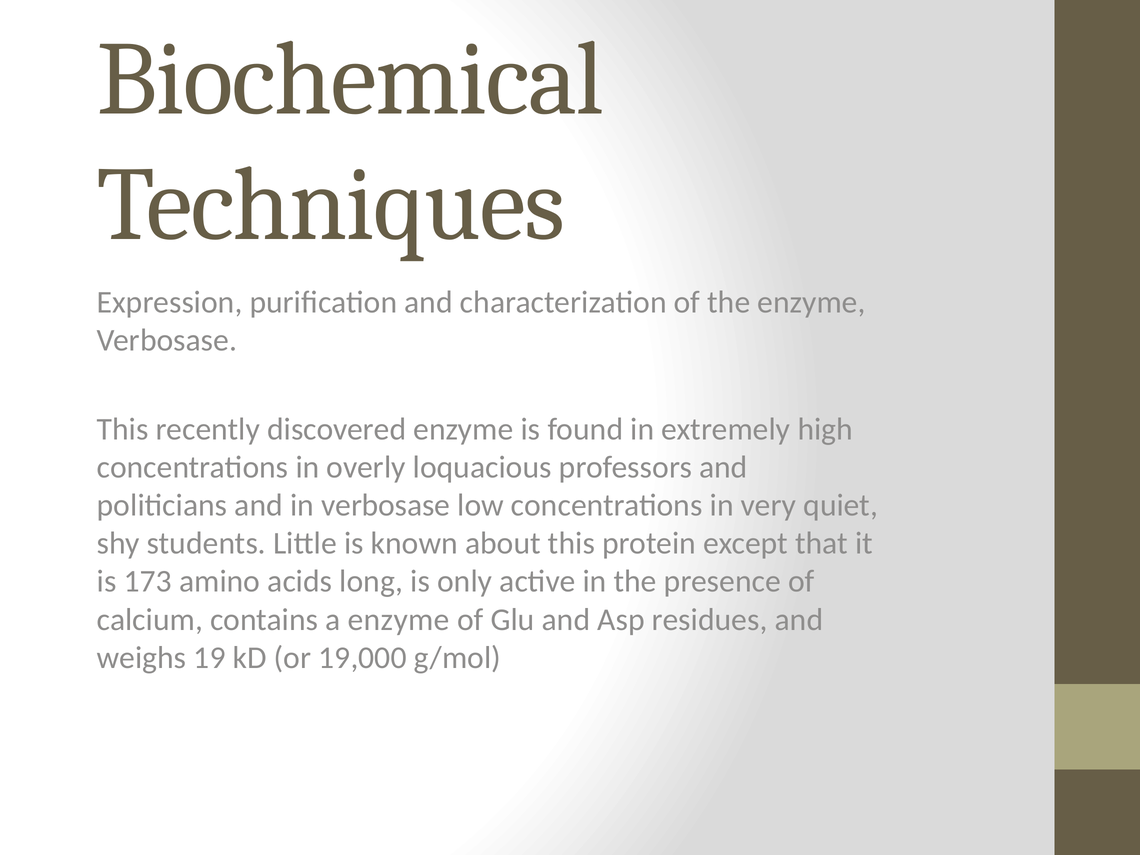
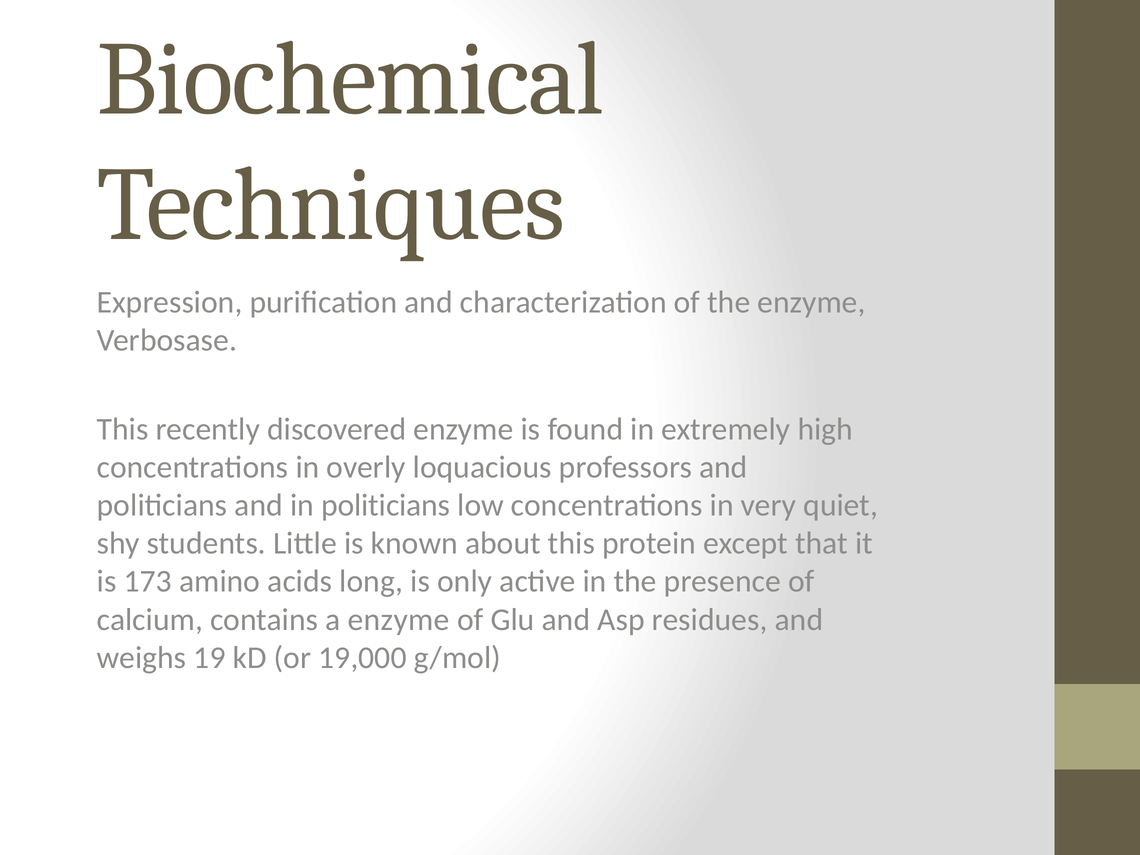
in verbosase: verbosase -> politicians (386, 505)
